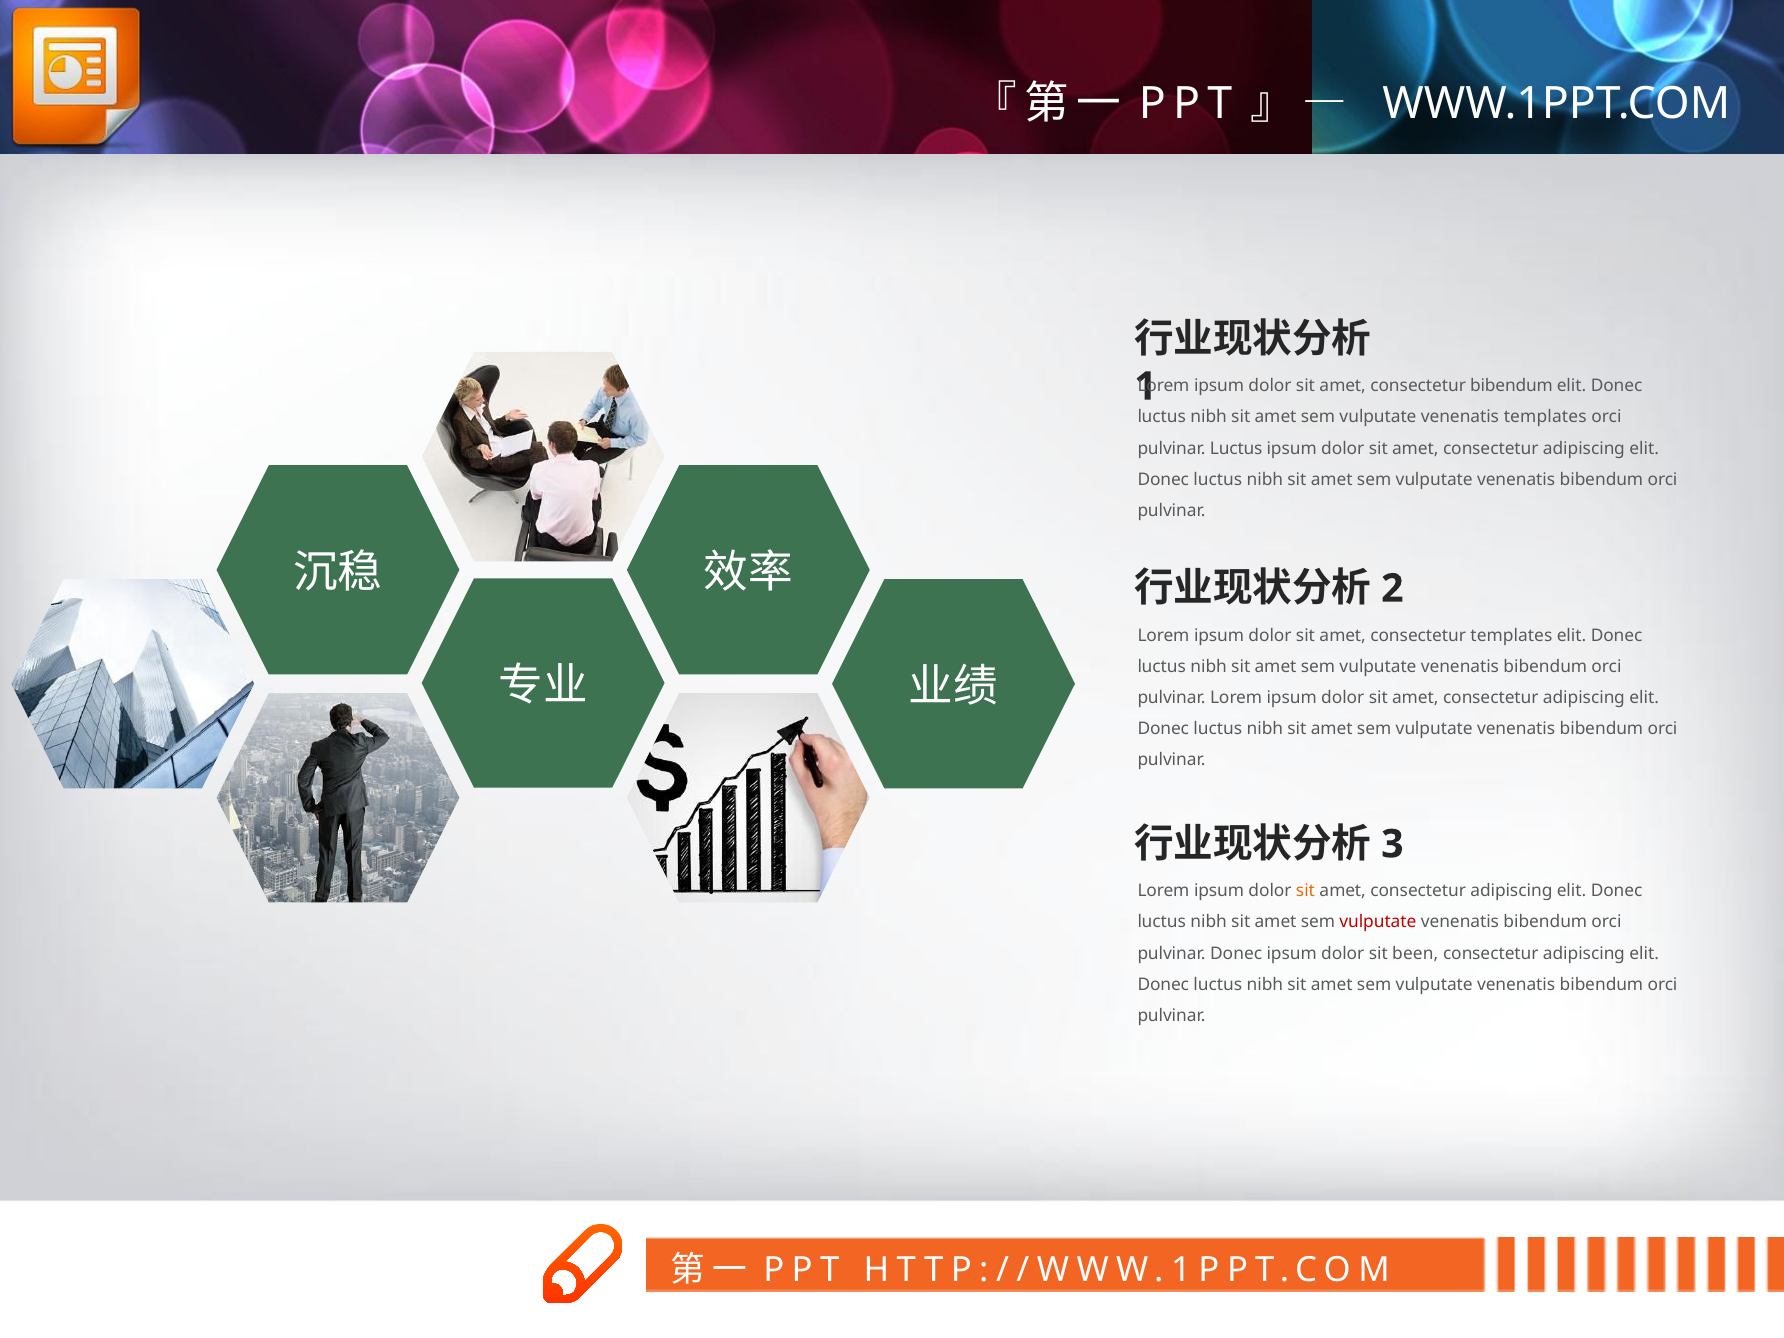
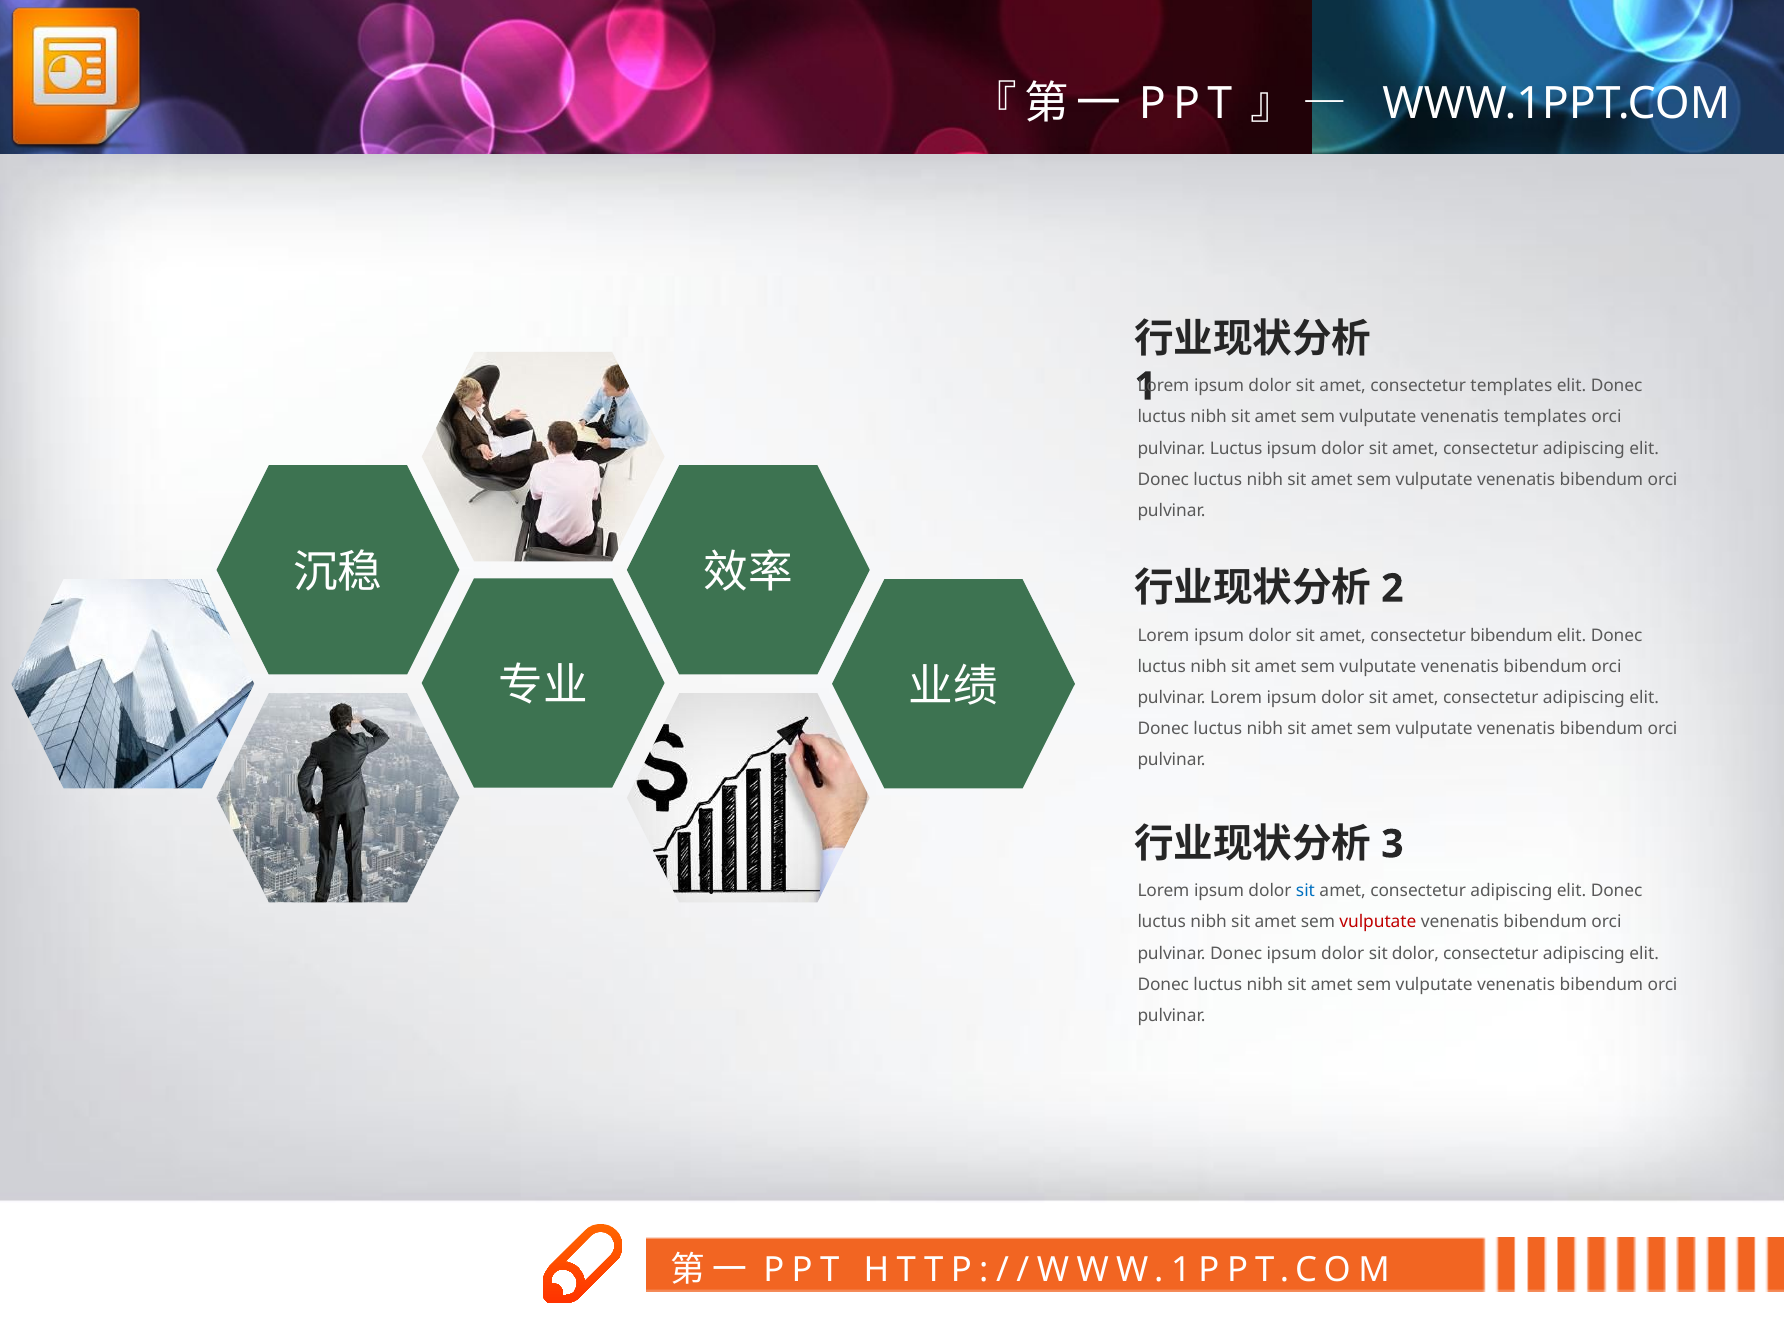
consectetur bibendum: bibendum -> templates (1511, 386)
consectetur templates: templates -> bibendum (1512, 635)
sit colour: orange -> blue (1305, 891)
sit been: been -> dolor (1415, 953)
